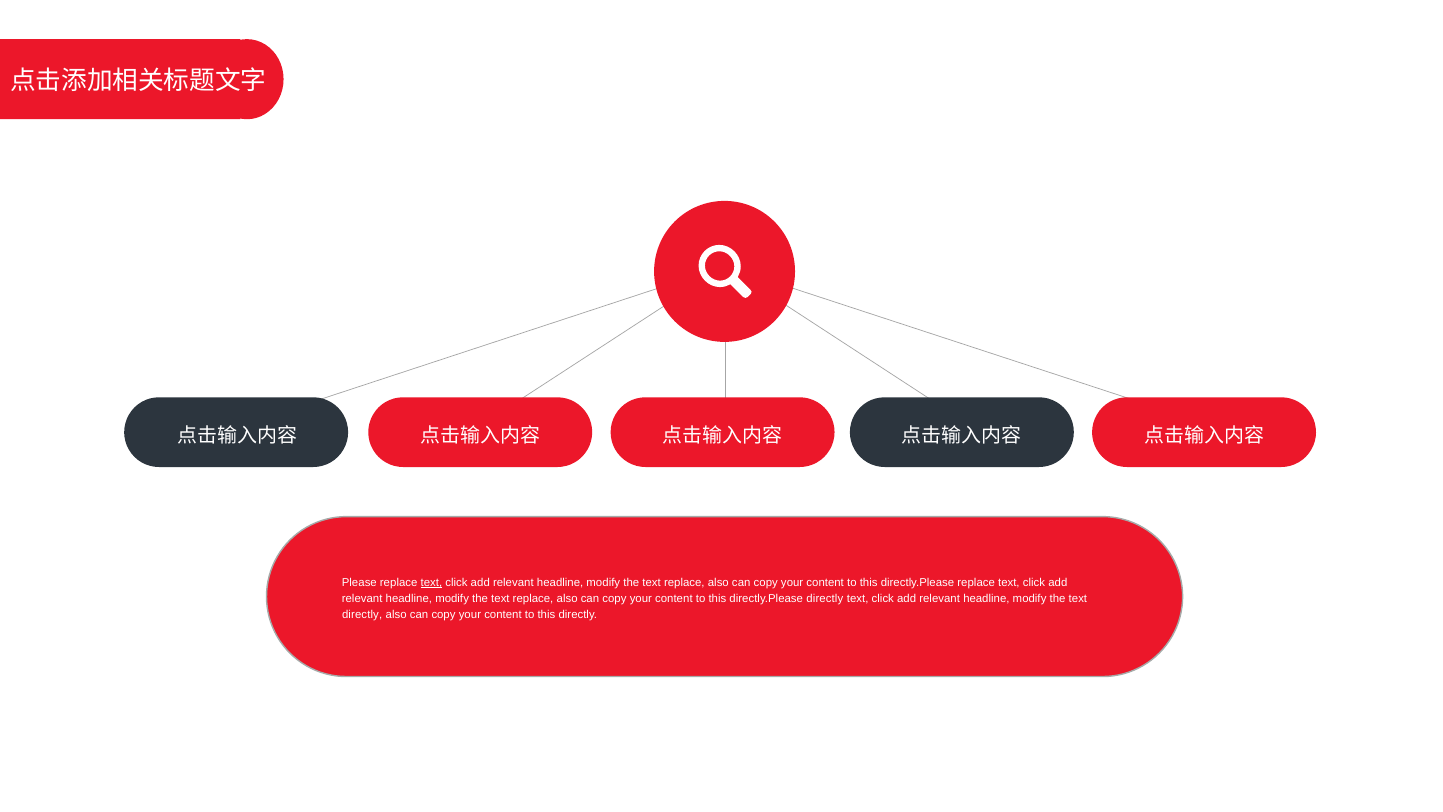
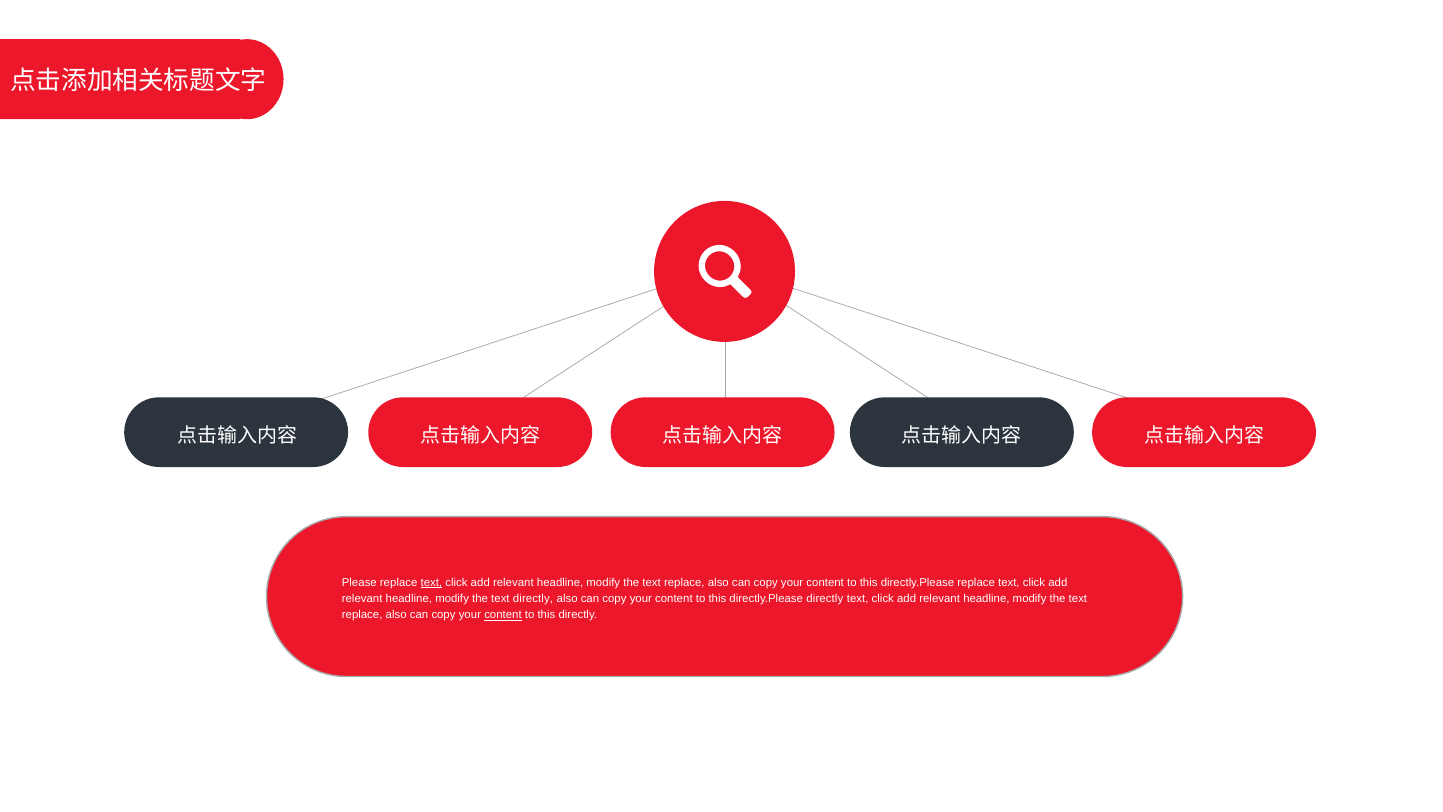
replace: replace -> directly (533, 598)
directly: directly -> replace (362, 615)
content underline: none -> present (503, 615)
